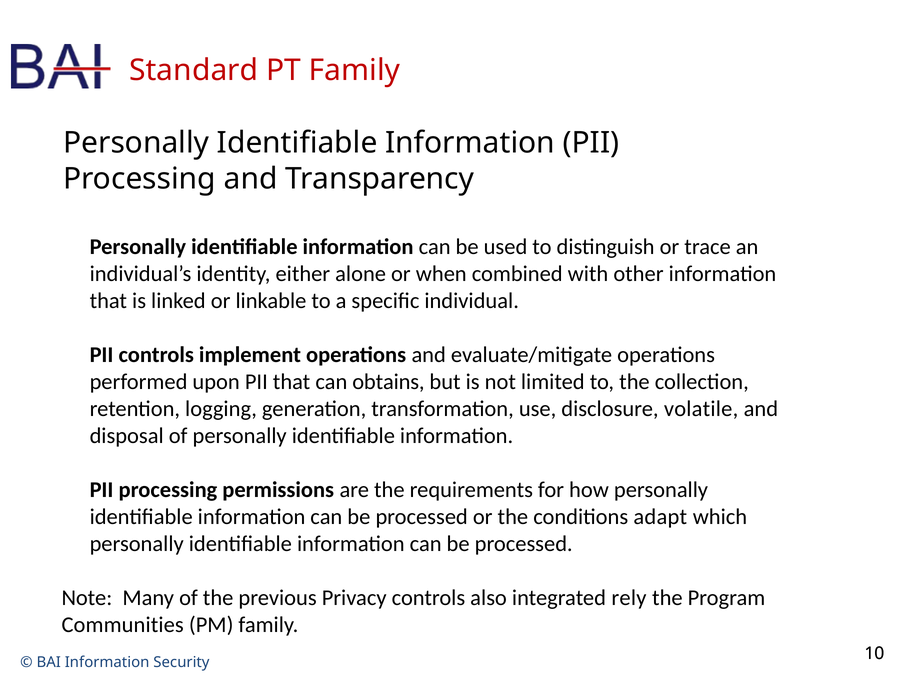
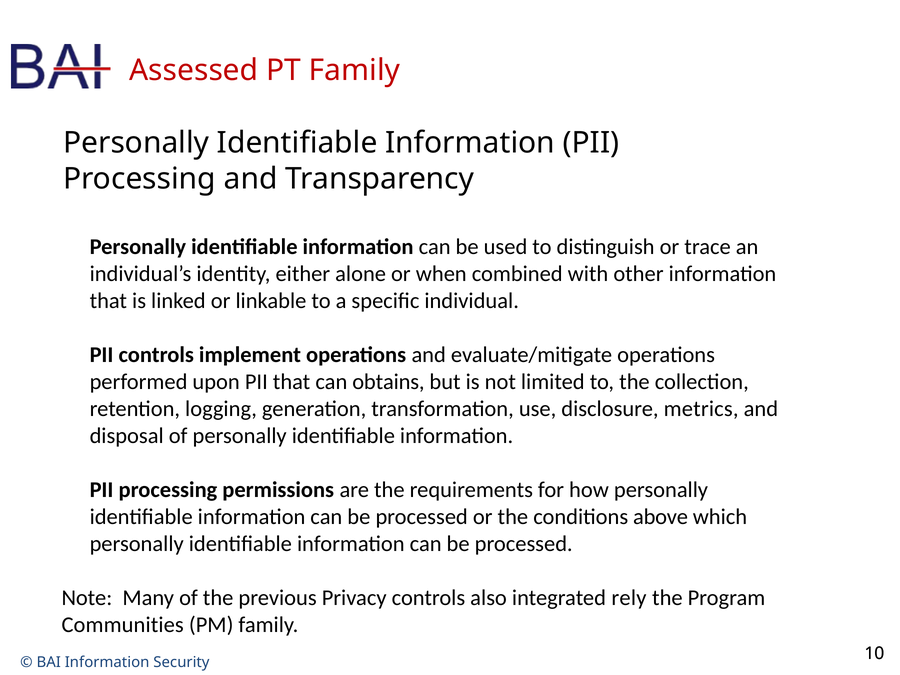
Standard: Standard -> Assessed (194, 70)
volatile: volatile -> metrics (701, 409)
adapt: adapt -> above (661, 517)
